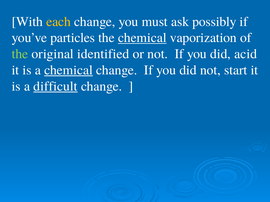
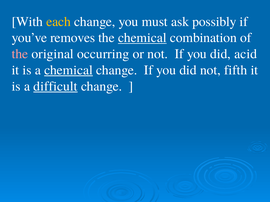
particles: particles -> removes (73, 38)
vaporization: vaporization -> combination (203, 38)
the colour: light green -> pink (20, 54)
identified: identified -> occurring (103, 54)
start: start -> fifth (236, 70)
